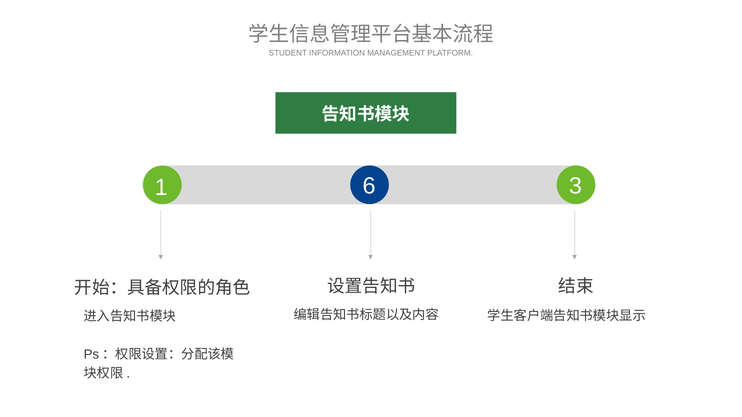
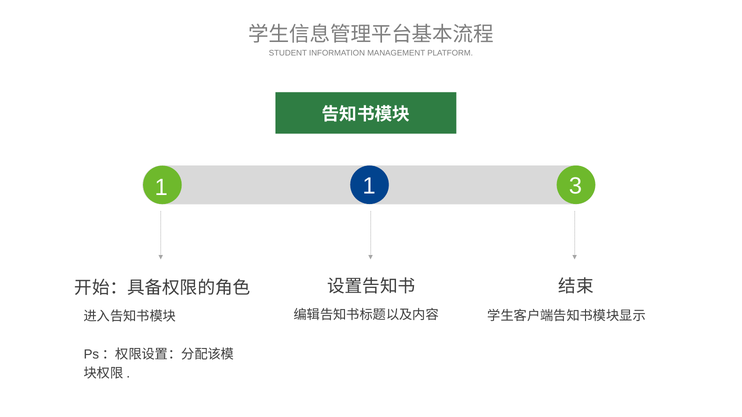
1 6: 6 -> 1 (369, 186)
